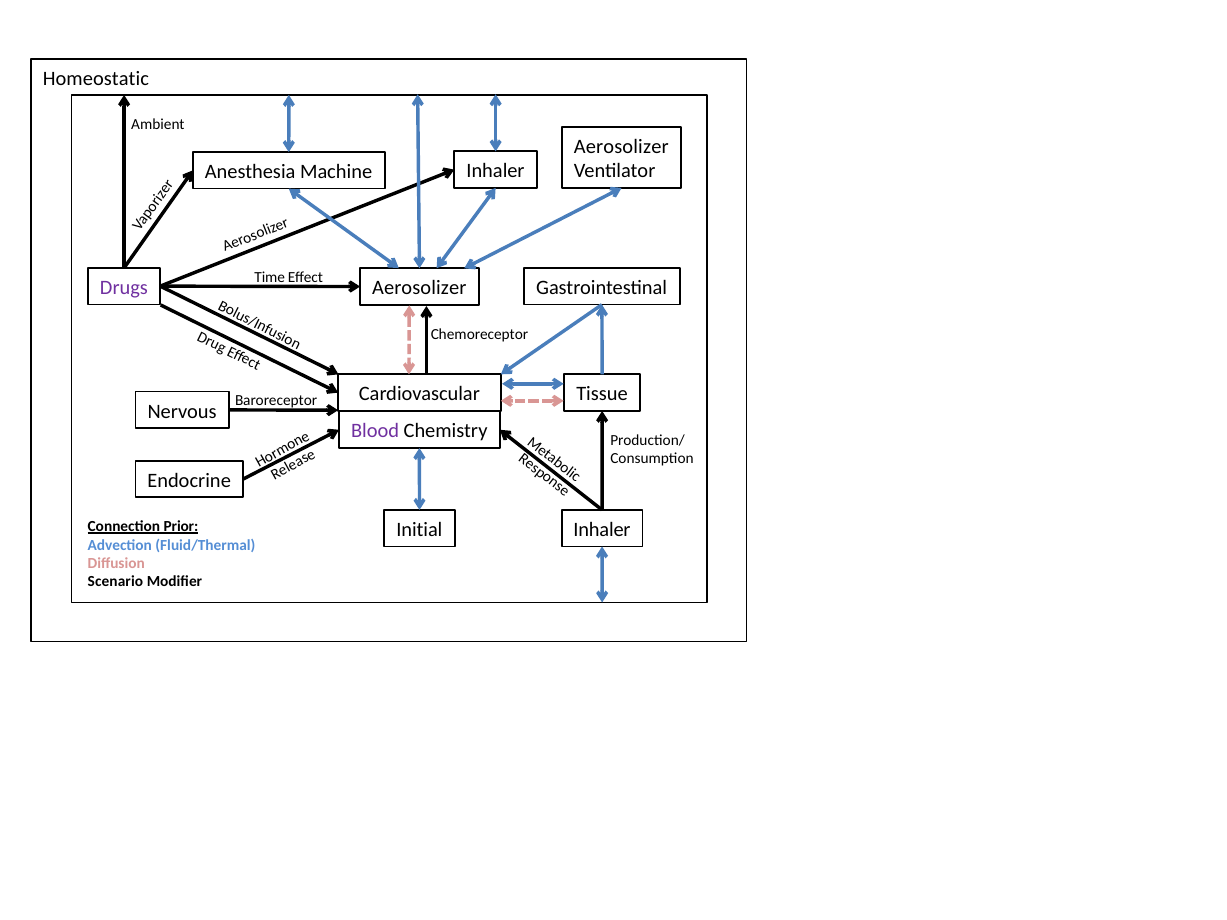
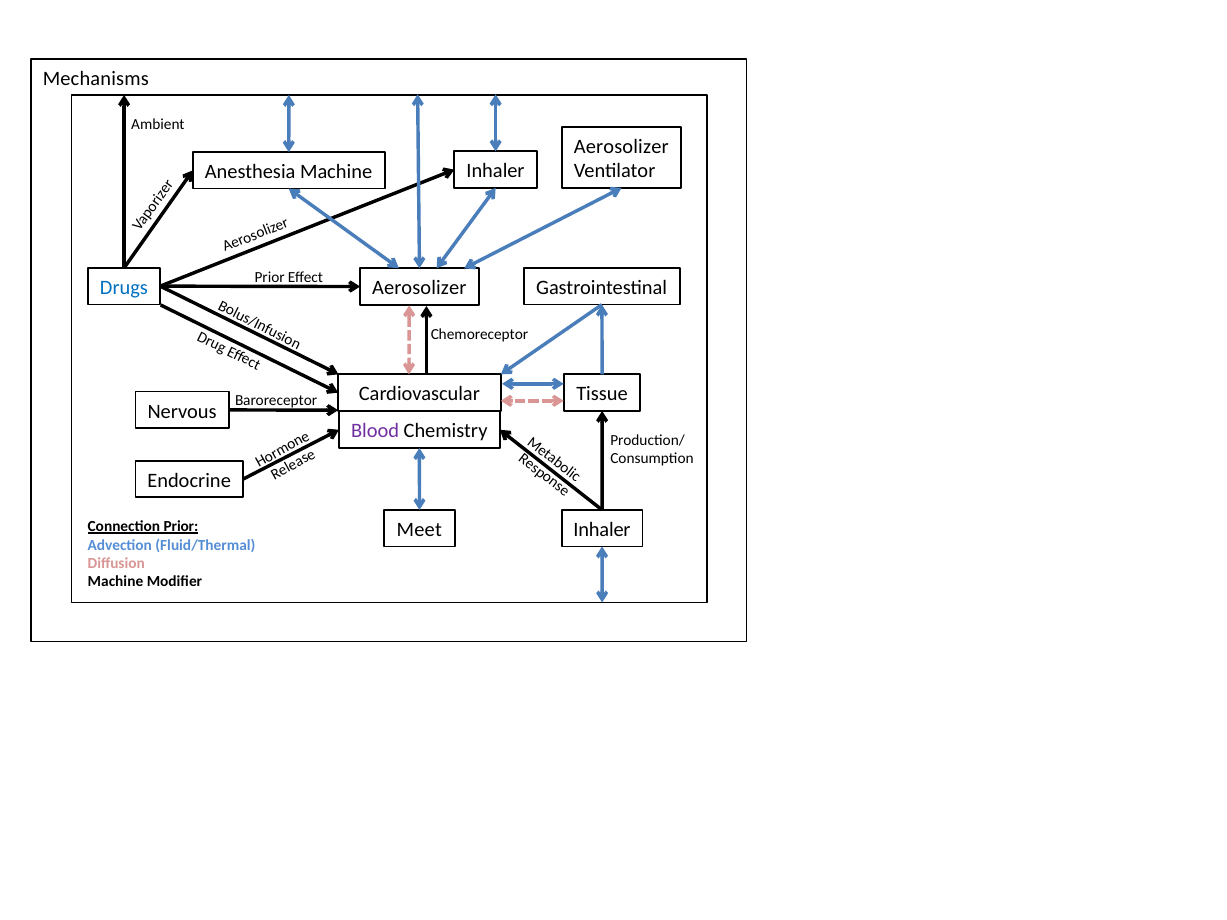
Homeostatic: Homeostatic -> Mechanisms (96, 79)
Time: Time -> Prior (270, 278)
Drugs colour: purple -> blue (124, 288)
Initial: Initial -> Meet (419, 530)
Scenario: Scenario -> Machine (115, 582)
